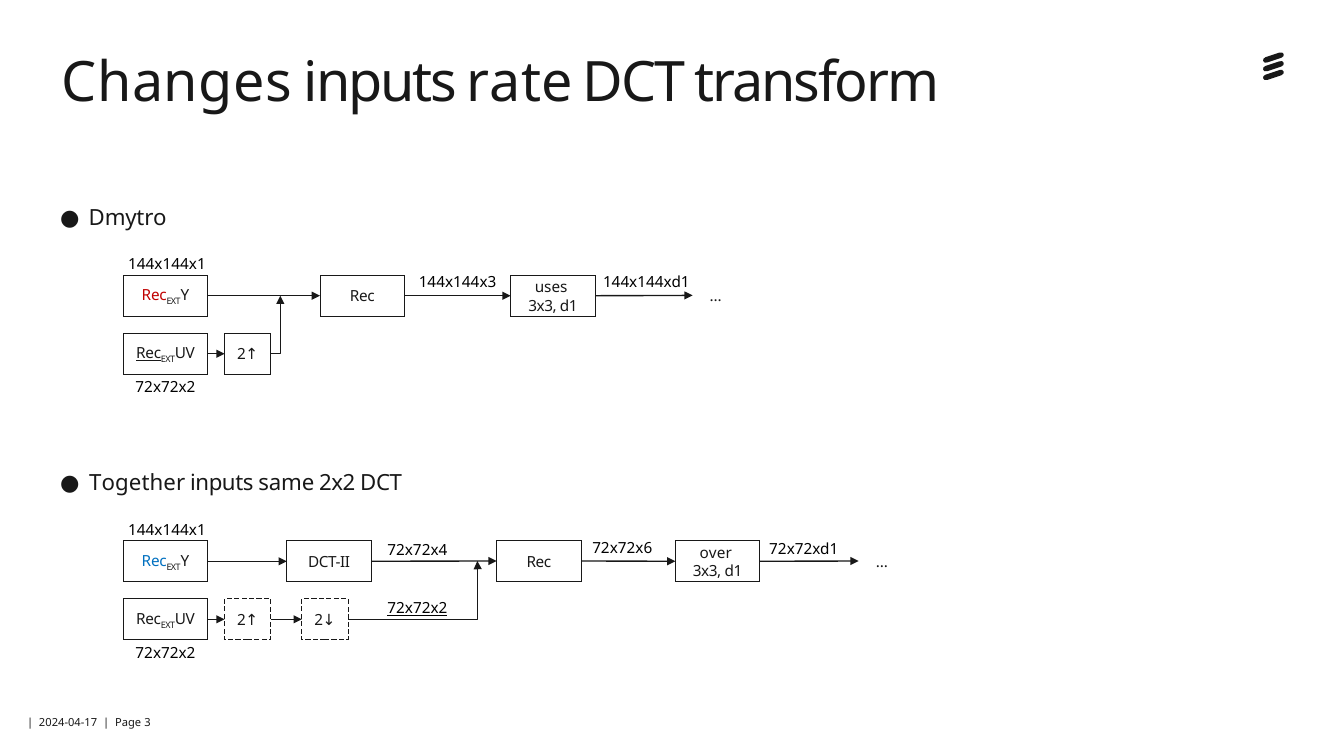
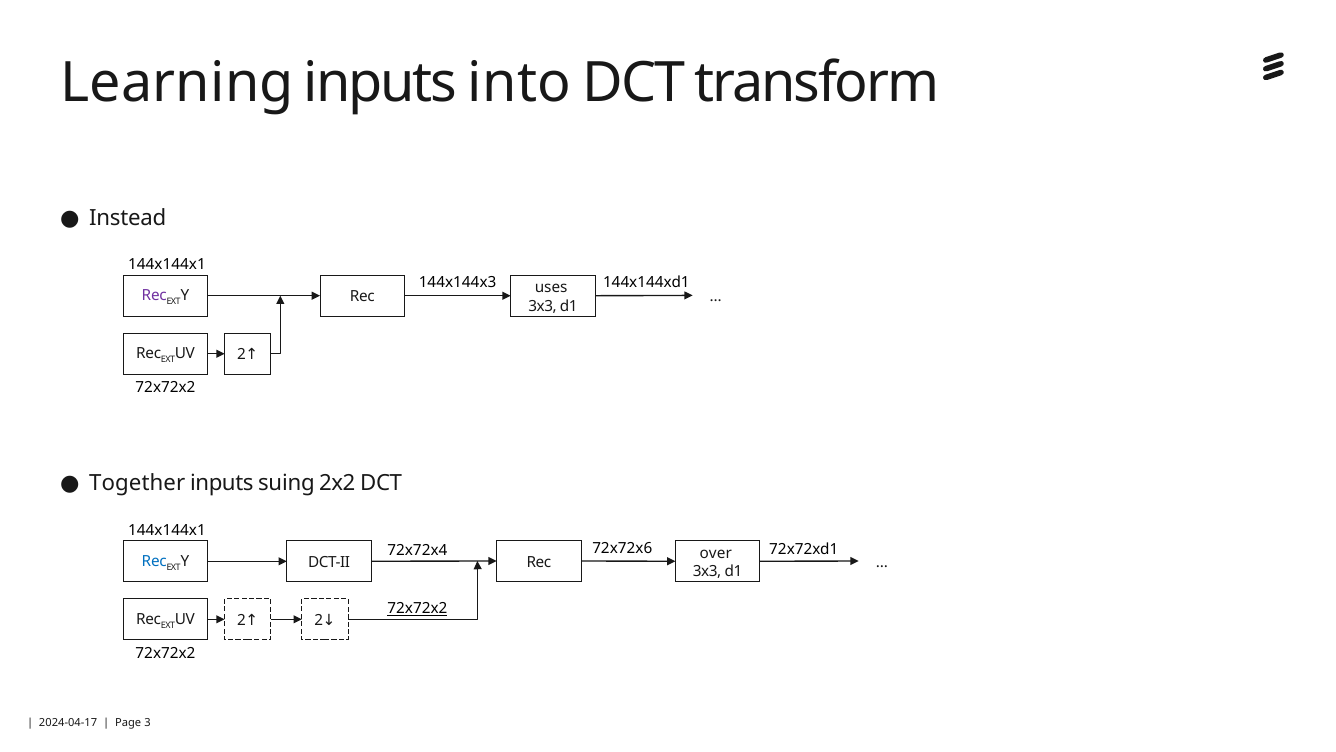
Changes: Changes -> Learning (177, 83)
rate: rate -> into (520, 83)
Dmytro: Dmytro -> Instead (128, 218)
Rec colour: red -> purple (154, 295)
Rec underline: present -> none (149, 353)
same: same -> suing (286, 483)
